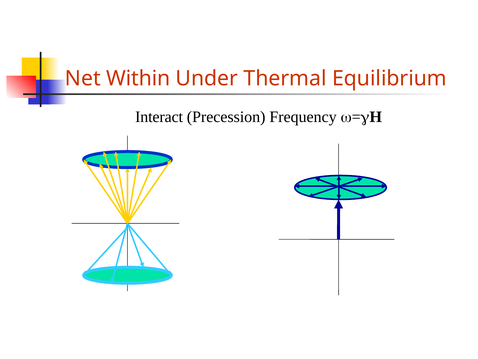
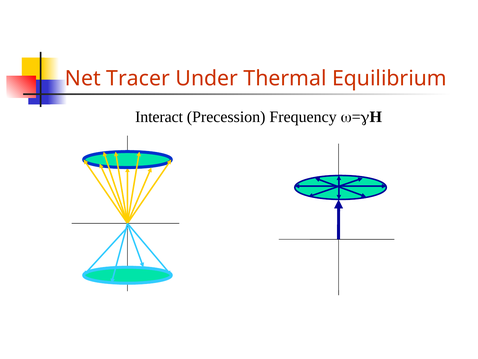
Within: Within -> Tracer (138, 78)
